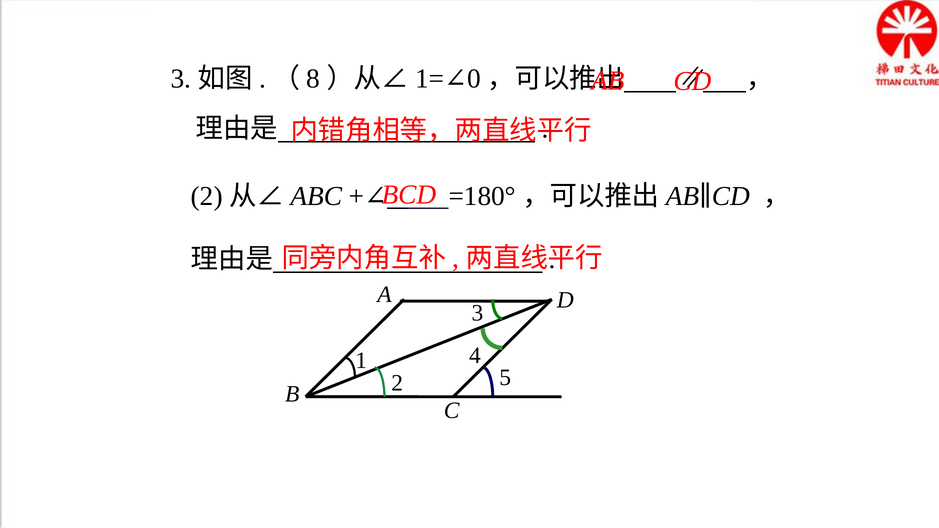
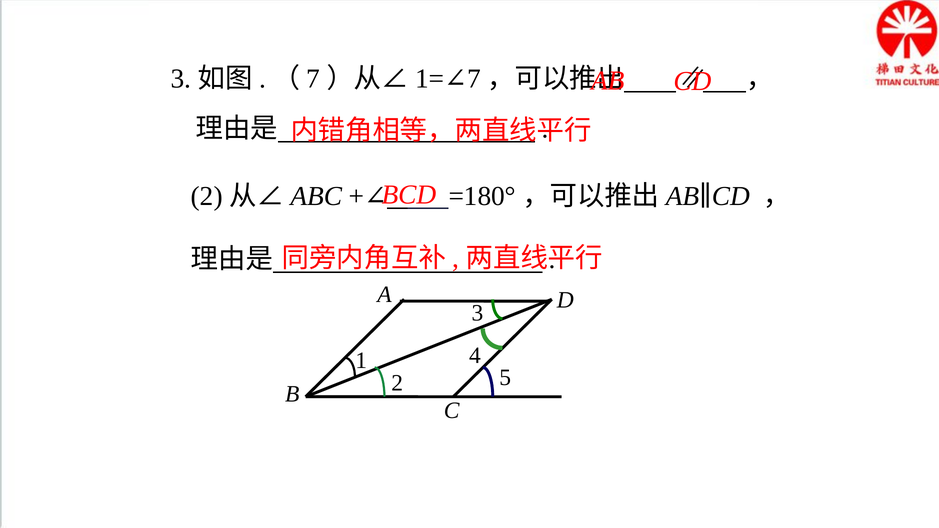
8: 8 -> 7 (313, 79)
0: 0 -> 7 (474, 79)
